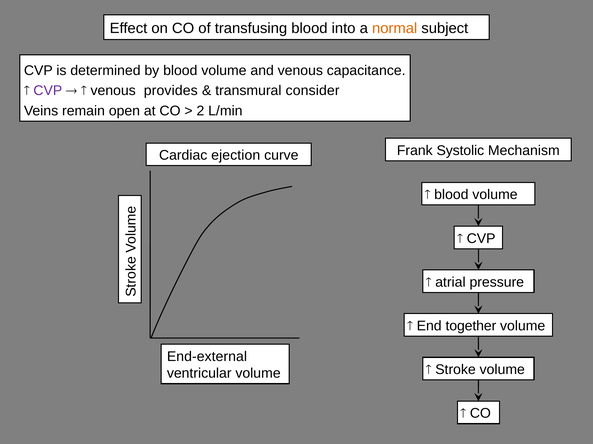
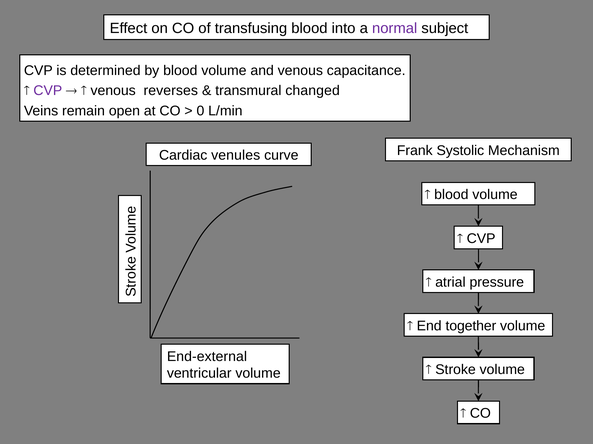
normal colour: orange -> purple (395, 28)
provides: provides -> reverses (171, 91)
consider: consider -> changed (313, 91)
2: 2 -> 0 (200, 111)
ejection: ejection -> venules (236, 156)
